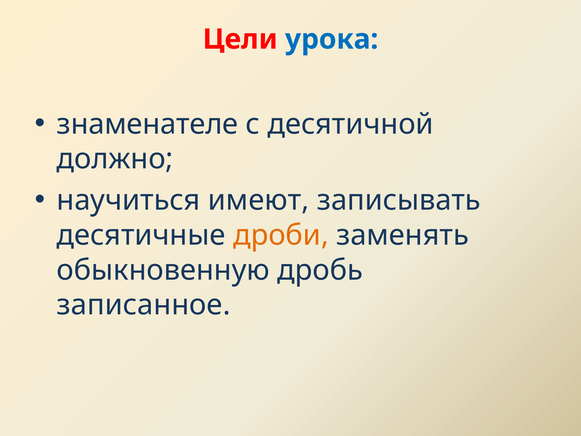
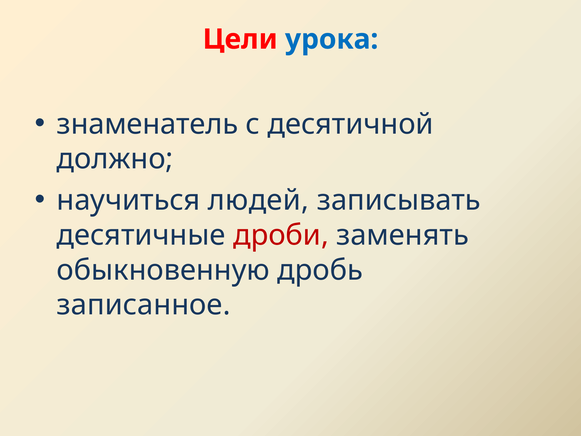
знаменателе: знаменателе -> знаменатель (147, 124)
имеют: имеют -> людей (258, 200)
дроби colour: orange -> red (281, 235)
